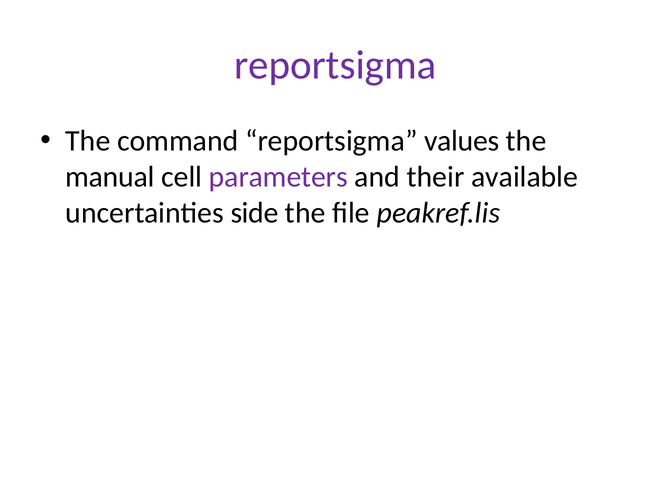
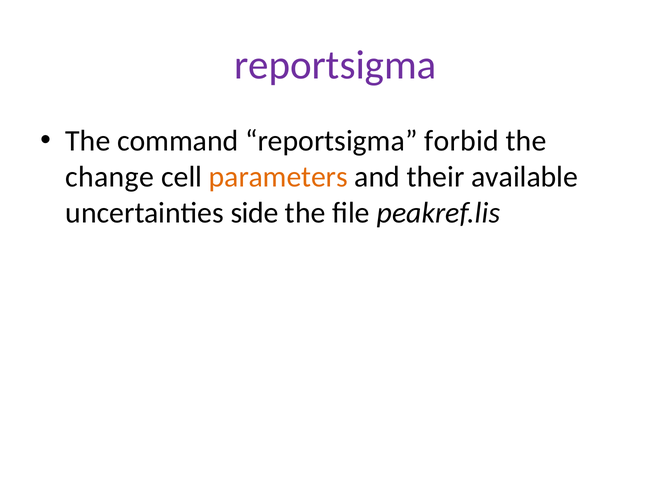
values: values -> forbid (462, 141)
manual: manual -> change (110, 177)
parameters colour: purple -> orange (278, 177)
